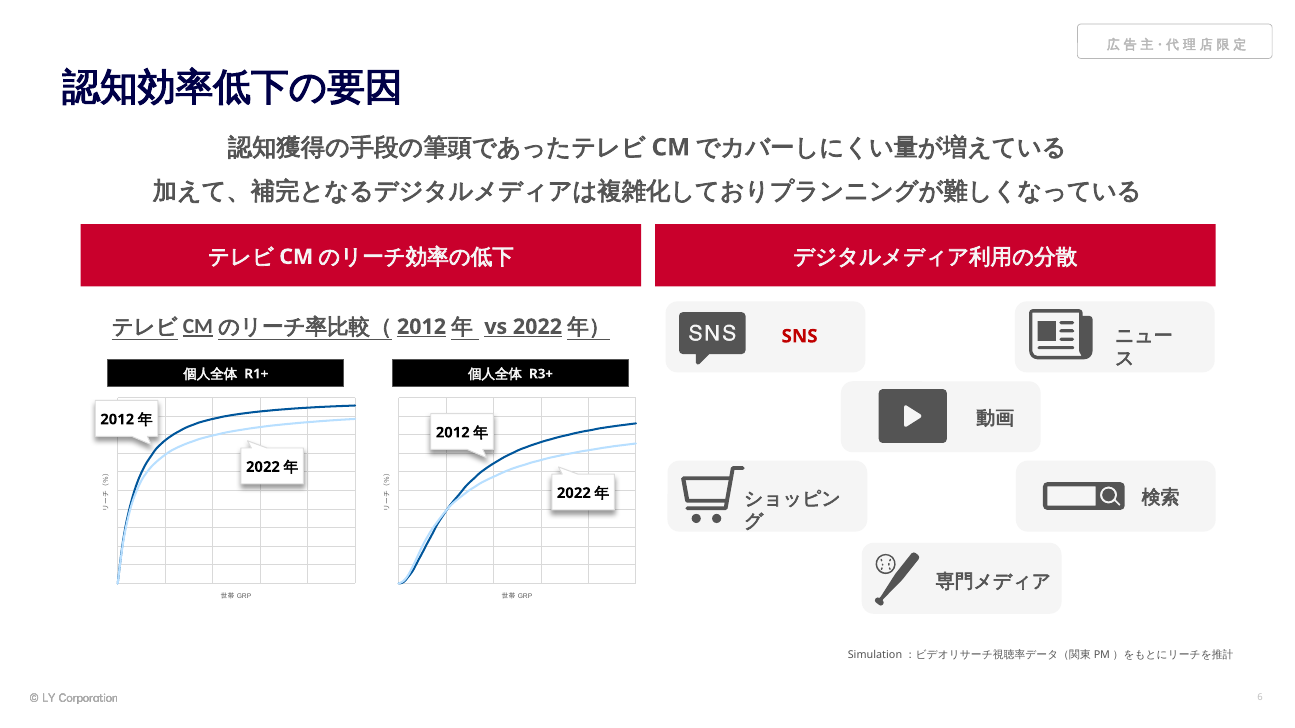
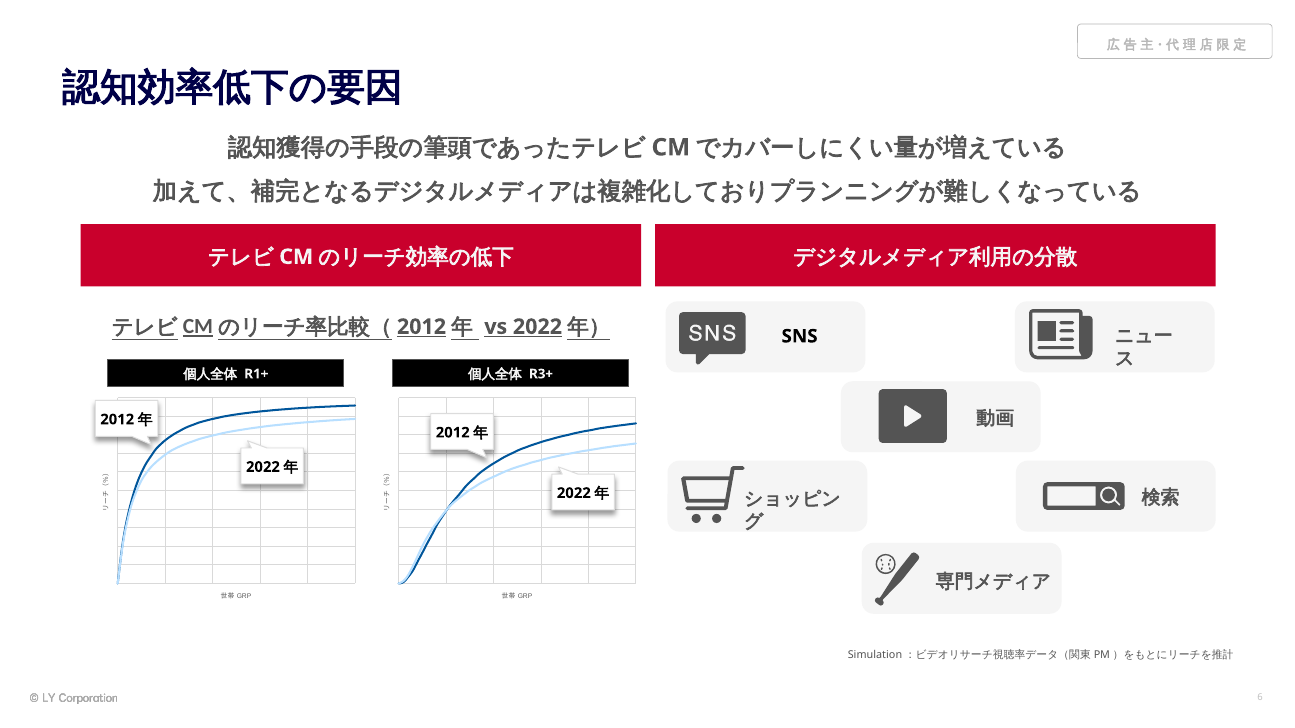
SNS colour: red -> black (800, 336)
